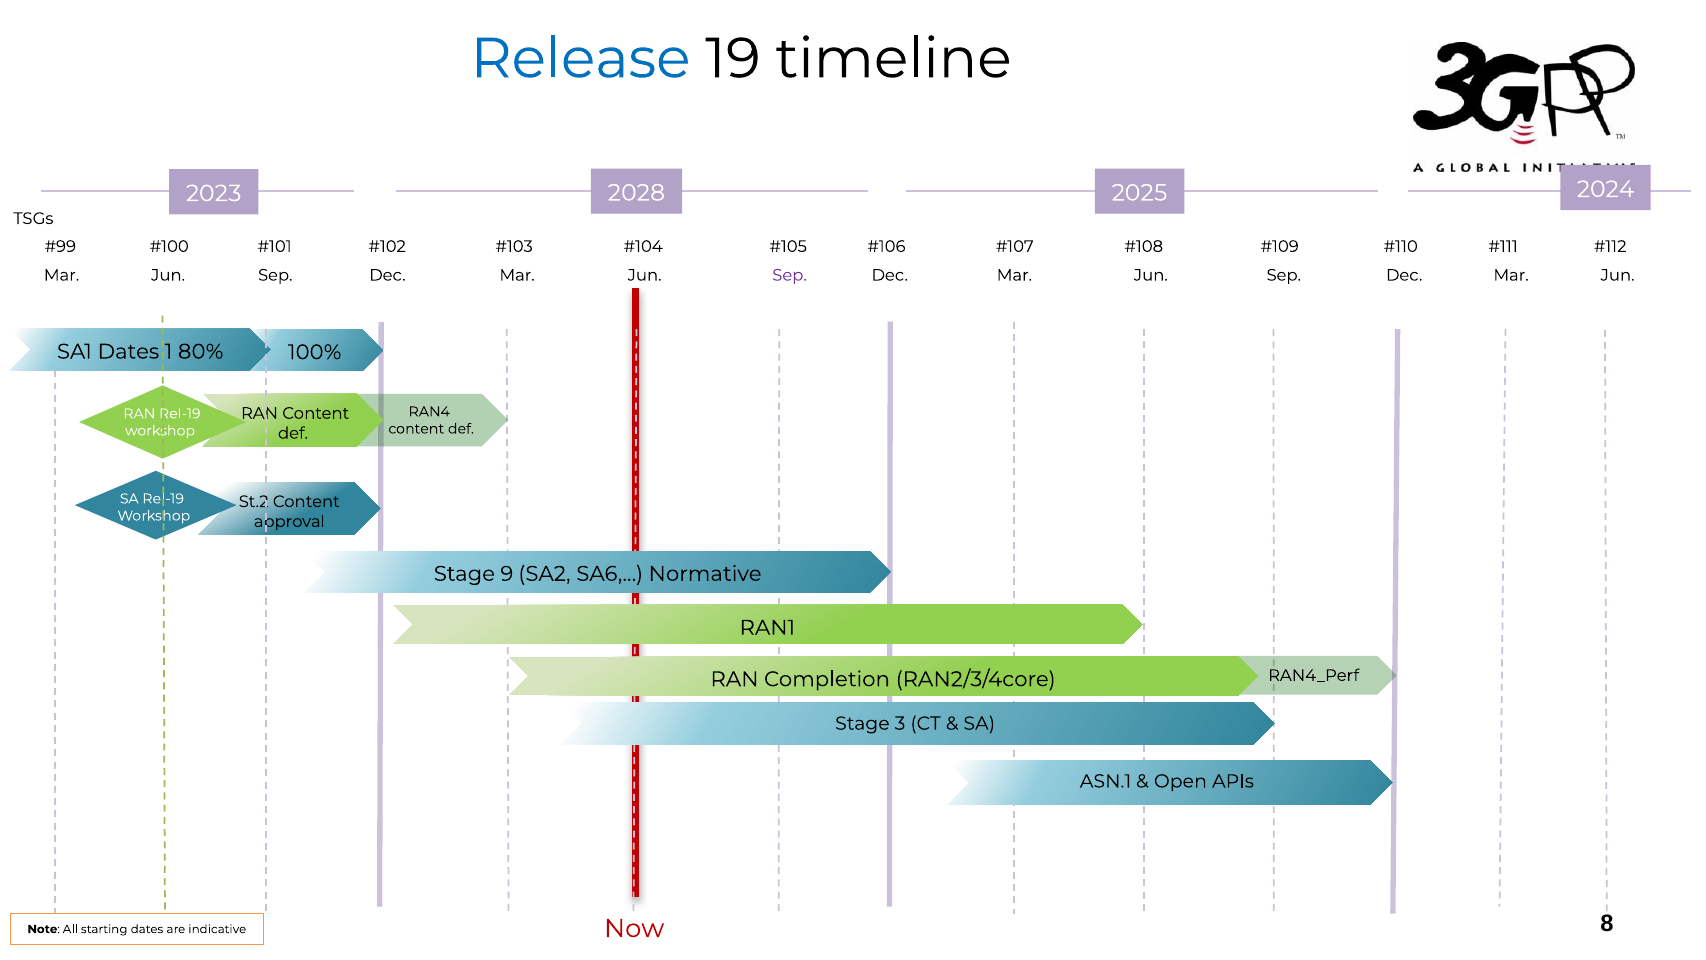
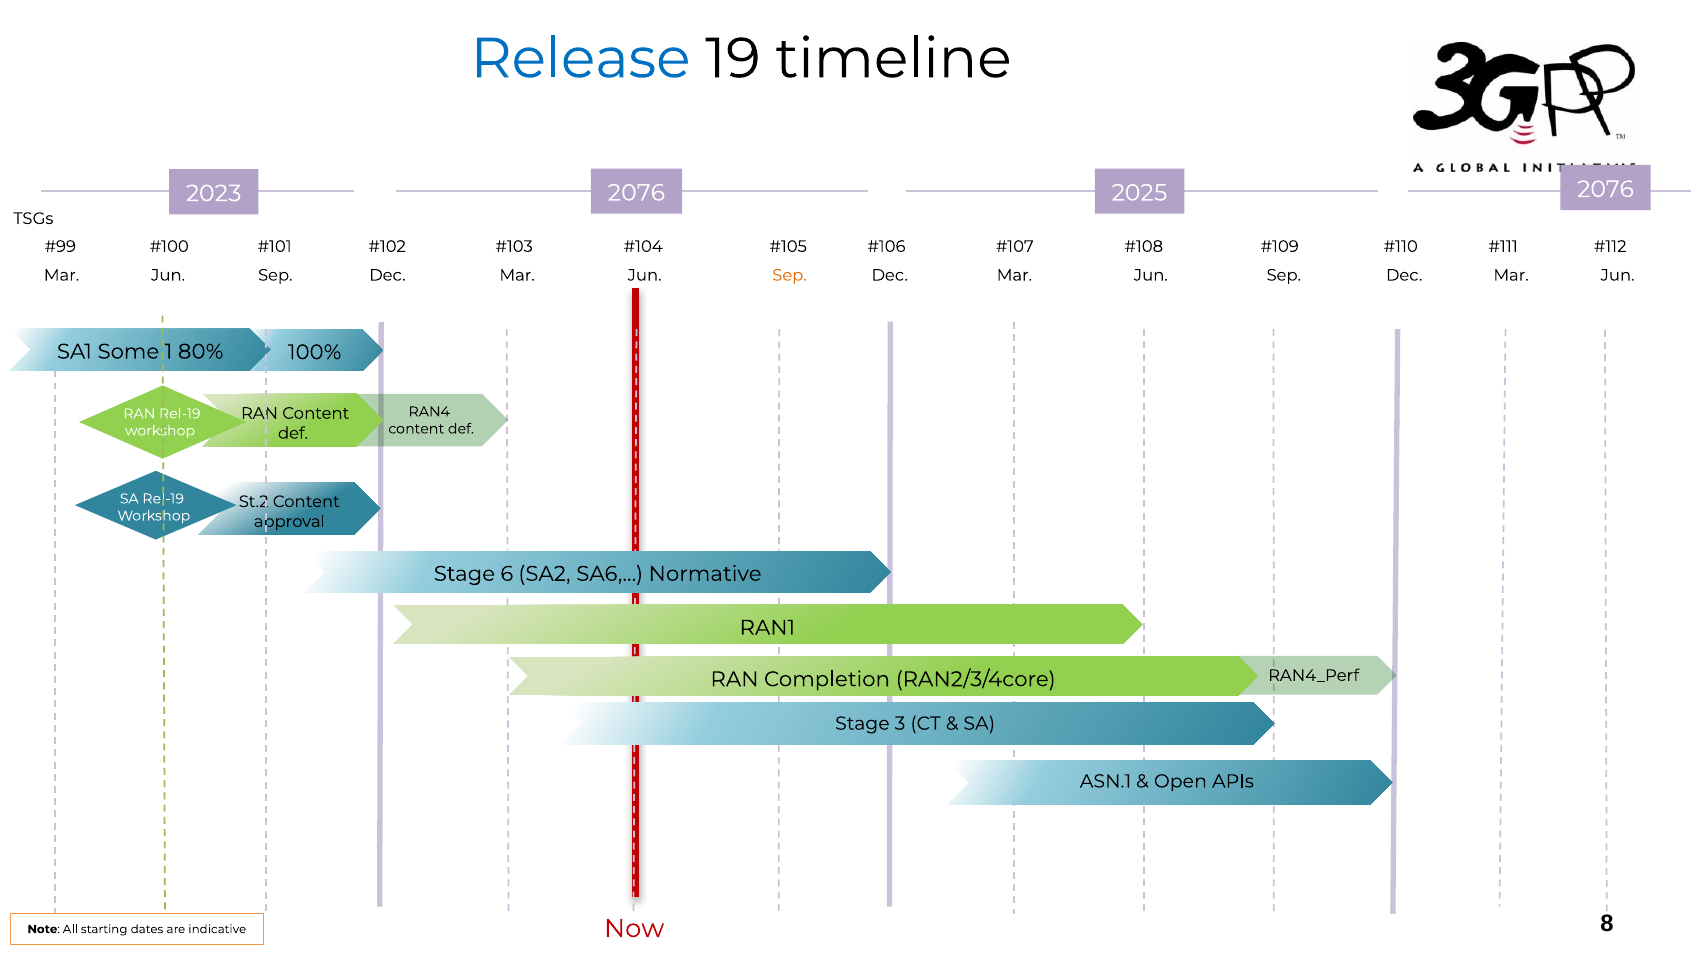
2024: 2024 -> 2076 (1606, 189)
2028: 2028 -> 2076 (636, 193)
Sep colour: purple -> orange (790, 275)
SA1 Dates: Dates -> Some (128, 351)
9: 9 -> 6 (507, 574)
